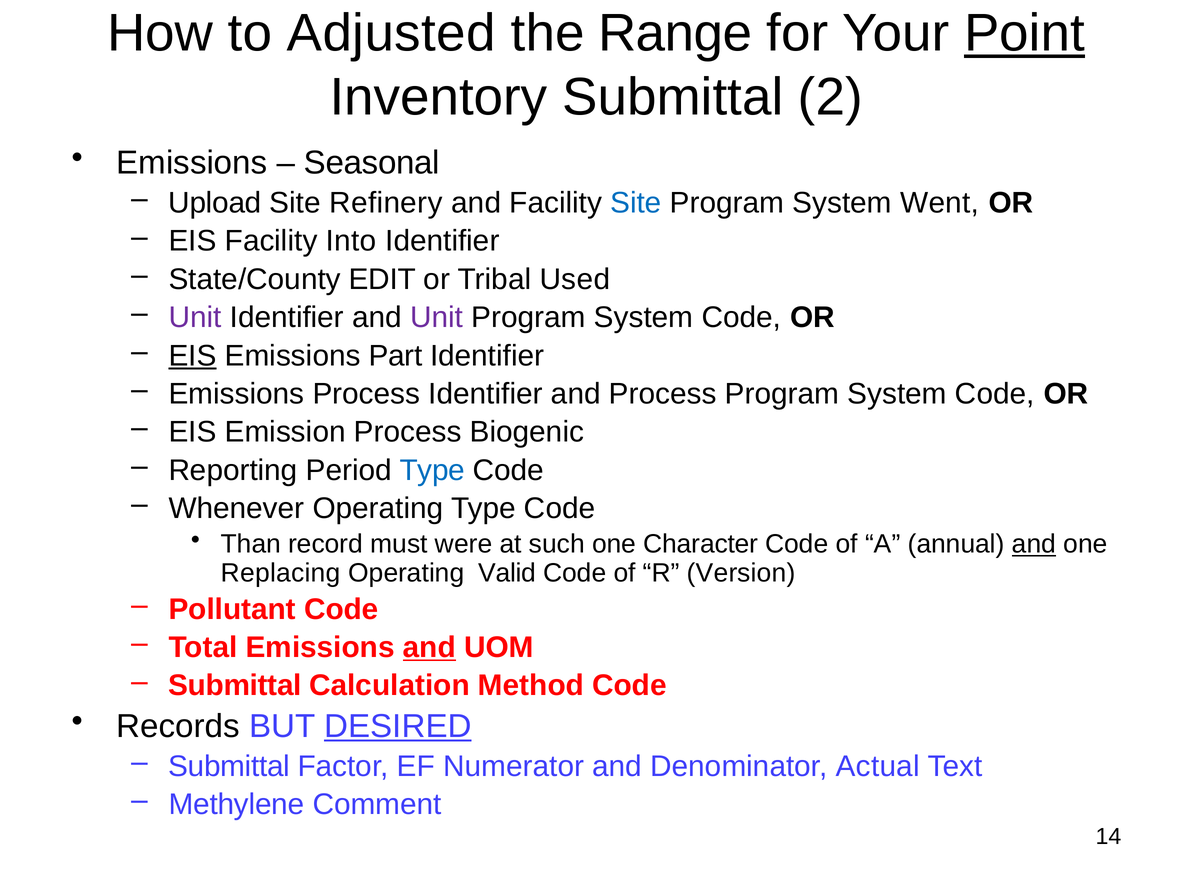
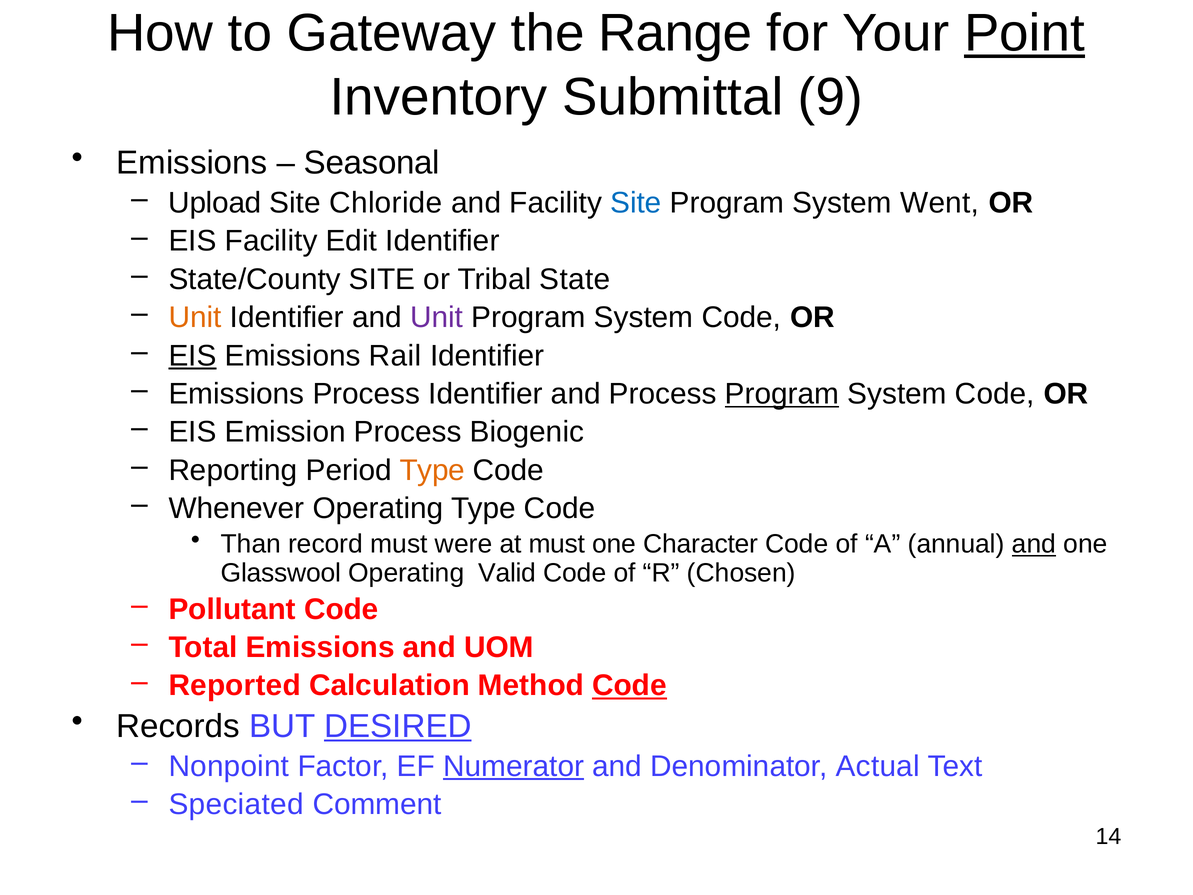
Adjusted: Adjusted -> Gateway (391, 33)
2: 2 -> 9 (830, 97)
Refinery: Refinery -> Chloride (386, 203)
Into: Into -> Edit (351, 241)
State/County EDIT: EDIT -> SITE (382, 279)
Used: Used -> State (575, 279)
Unit colour: purple -> orange (195, 317)
Part: Part -> Rail (395, 356)
Program underline: none -> present (782, 394)
Type colour: blue -> orange (432, 470)
at such: such -> must (557, 544)
Replacing: Replacing -> Glasswool (281, 573)
Version: Version -> Chosen (741, 573)
and underline: present -> none (429, 647)
Submittal: Submittal -> Reported (235, 685)
Code underline: none -> present (629, 685)
Submittal: Submittal -> Nonpoint (229, 766)
Numerator underline: none -> present (514, 766)
Methylene: Methylene -> Speciated (236, 804)
